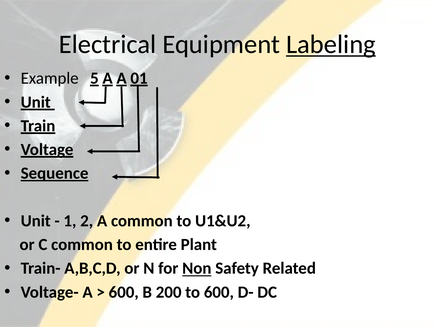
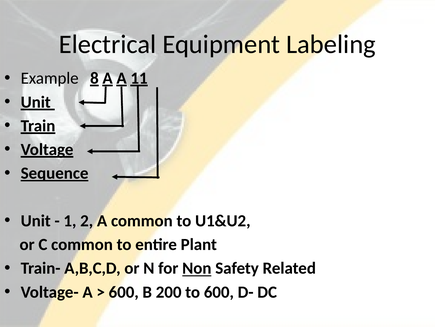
Labeling underline: present -> none (331, 44)
5: 5 -> 8 (94, 78)
01: 01 -> 11 (139, 78)
